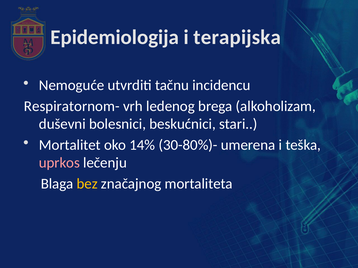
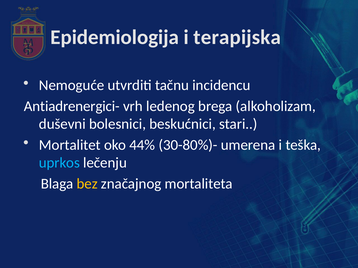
Respiratornom-: Respiratornom- -> Antiadrenergici- (72, 106)
14%: 14% -> 44% (142, 145)
uprkos colour: pink -> light blue (59, 163)
